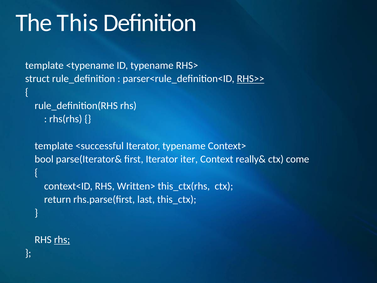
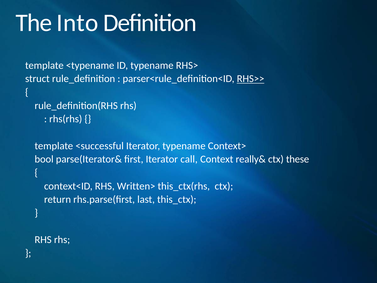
This: This -> Into (77, 23)
iter: iter -> call (189, 159)
come: come -> these (298, 159)
rhs underline: present -> none (62, 240)
